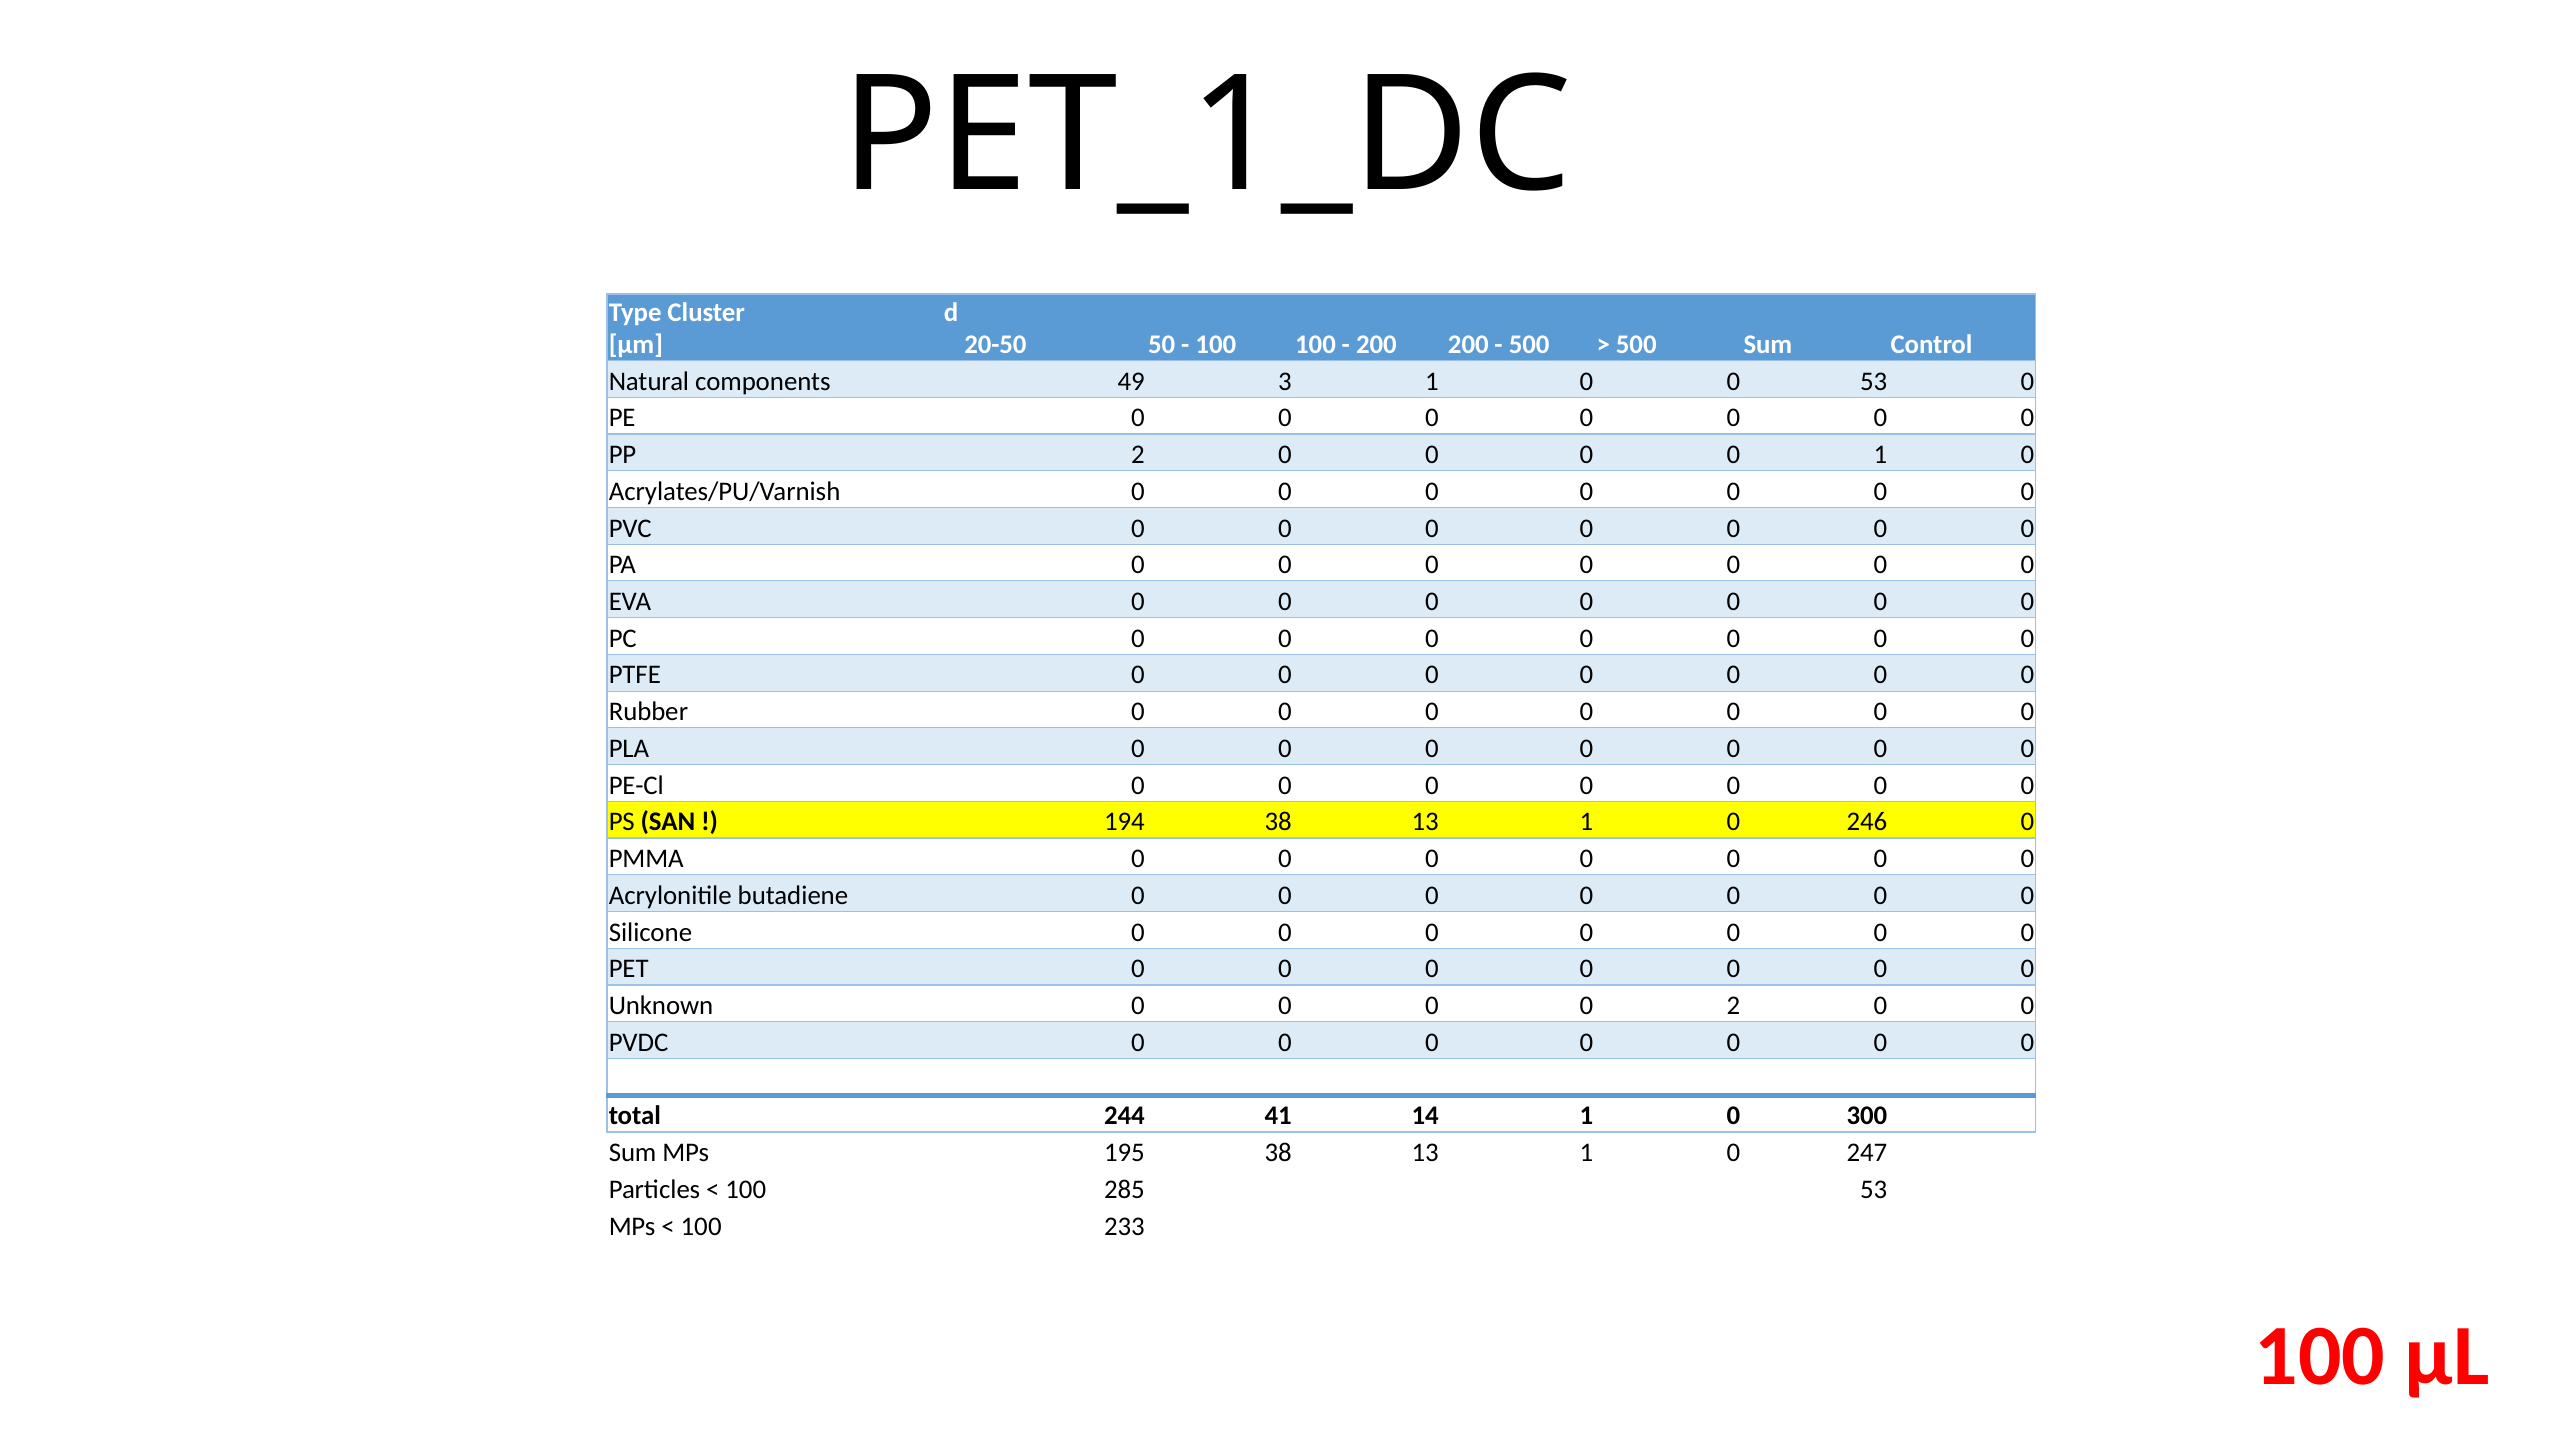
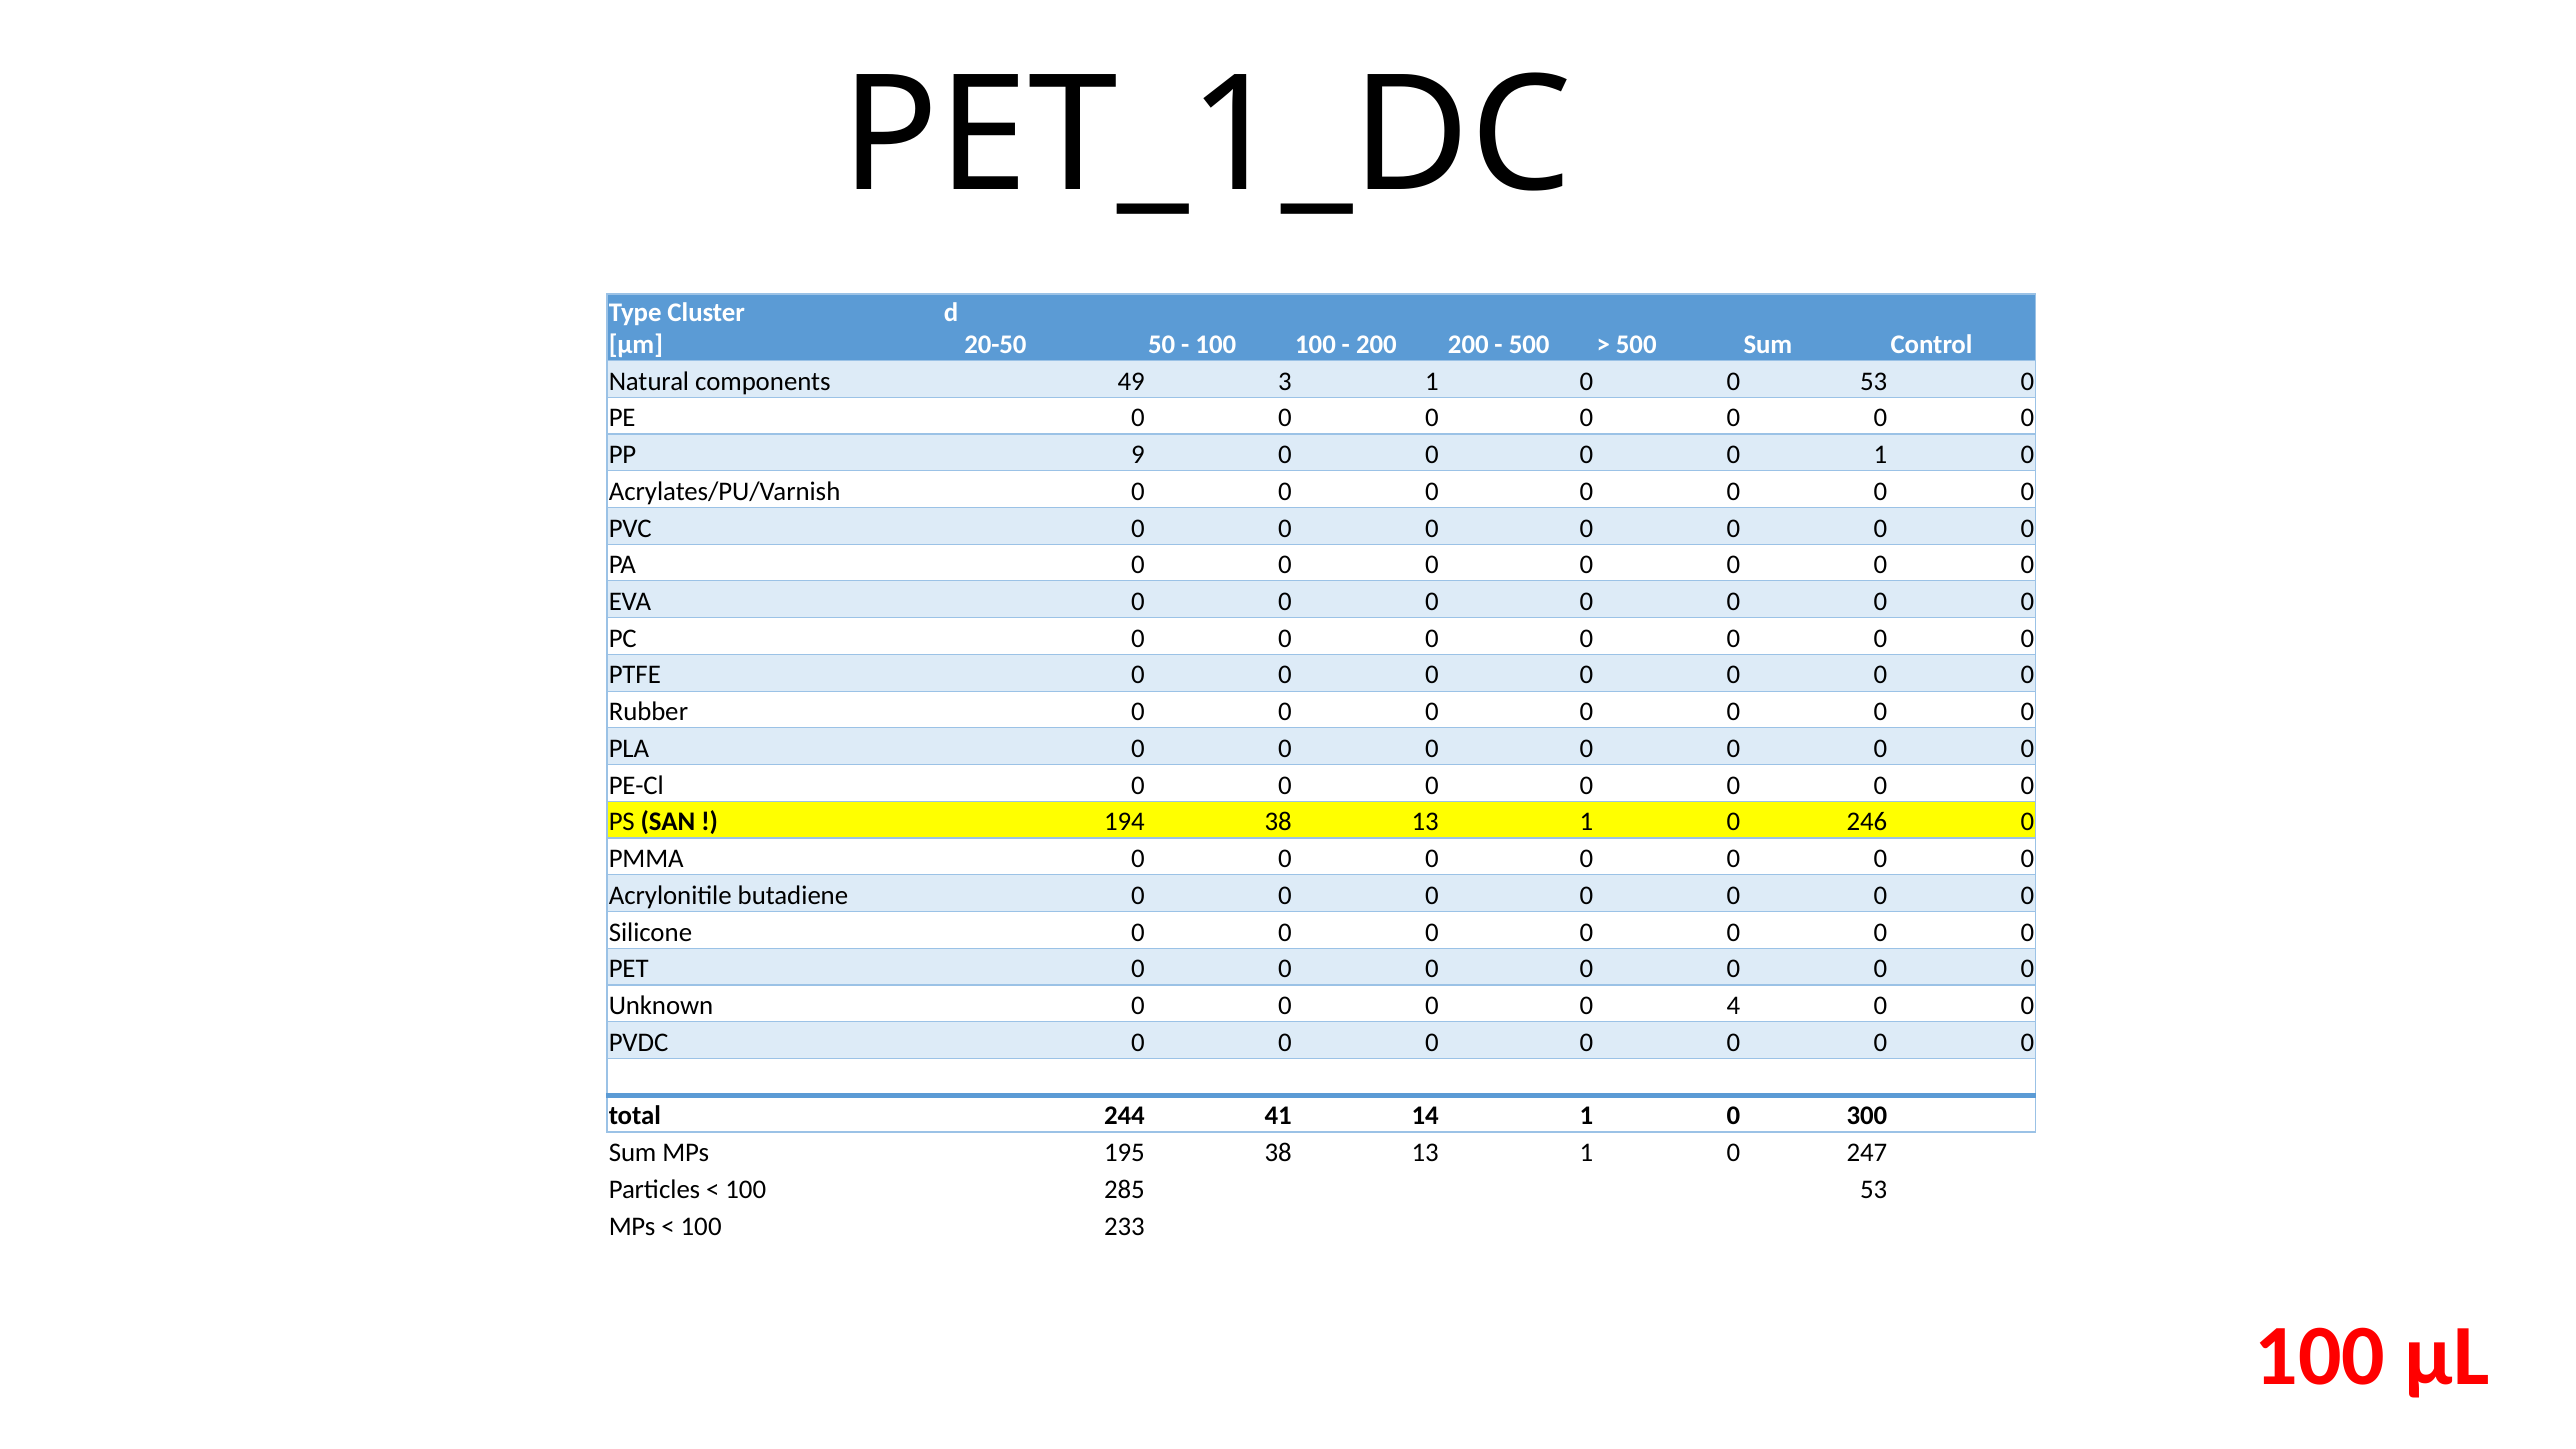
PP 2: 2 -> 9 (1138, 455)
0 2: 2 -> 4 (1733, 1006)
